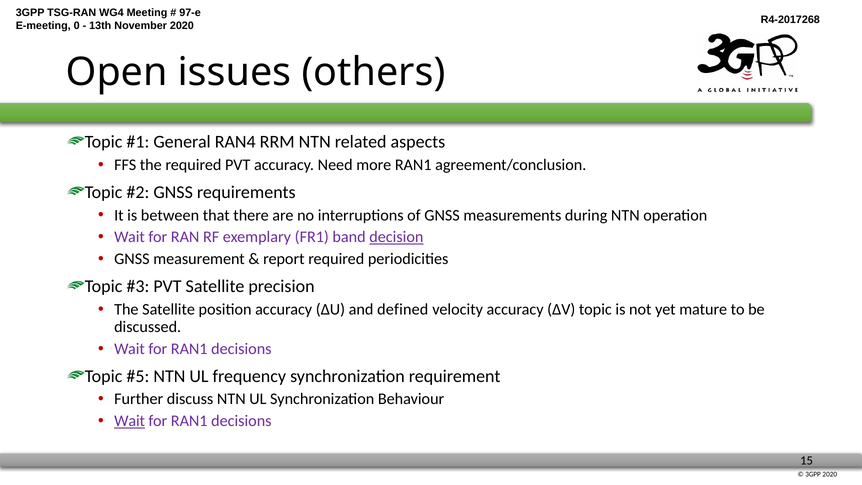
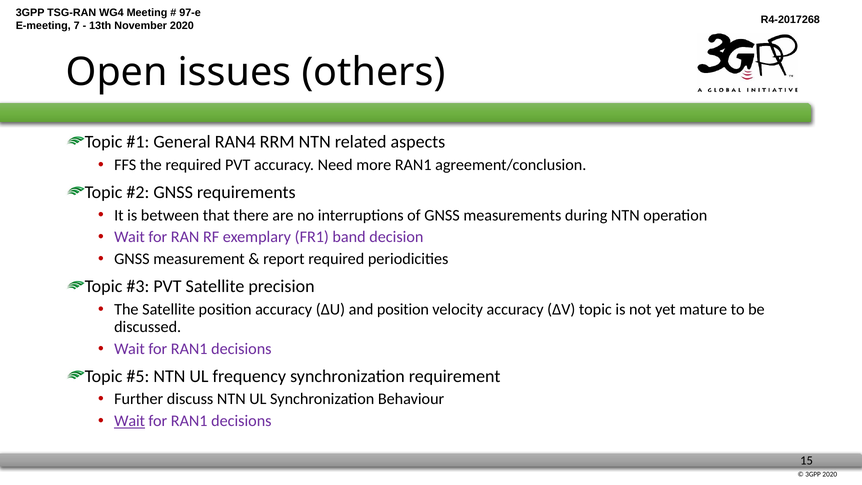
0: 0 -> 7 (77, 26)
decision underline: present -> none (396, 237)
and defined: defined -> position (403, 309)
